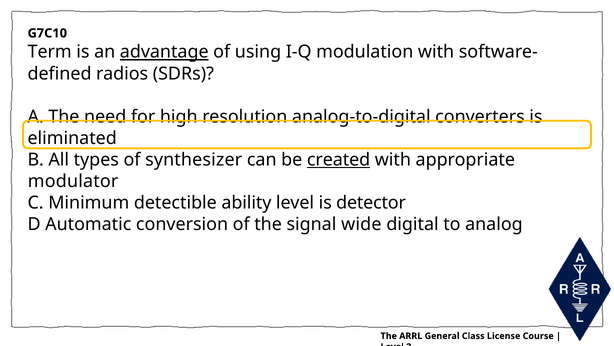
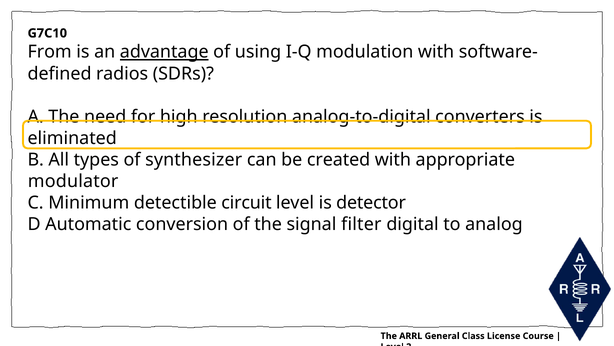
Term: Term -> From (50, 52)
created underline: present -> none (339, 159)
ability: ability -> circuit (246, 202)
wide: wide -> filter (361, 224)
